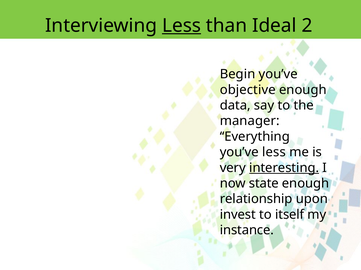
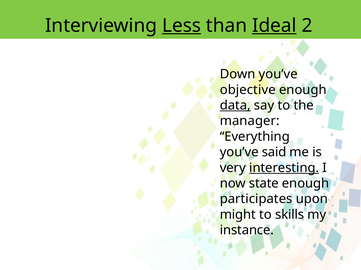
Ideal underline: none -> present (274, 26)
Begin: Begin -> Down (238, 74)
data underline: none -> present (235, 106)
you’ve less: less -> said (274, 153)
relationship: relationship -> participates (256, 199)
invest: invest -> might (238, 215)
itself: itself -> skills (290, 215)
